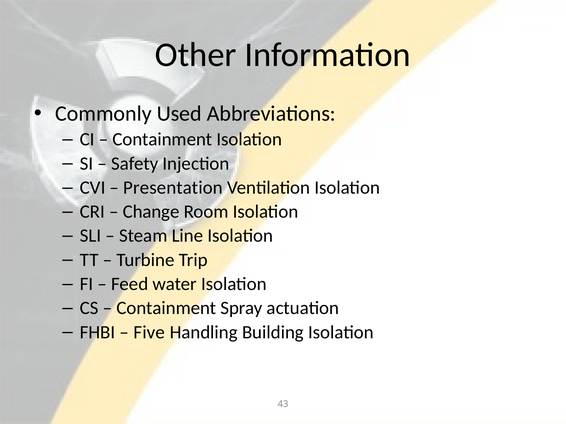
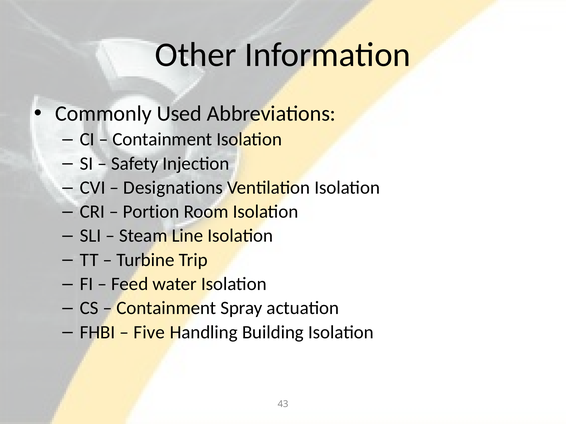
Presentation: Presentation -> Designations (173, 188)
Change: Change -> Portion (151, 212)
